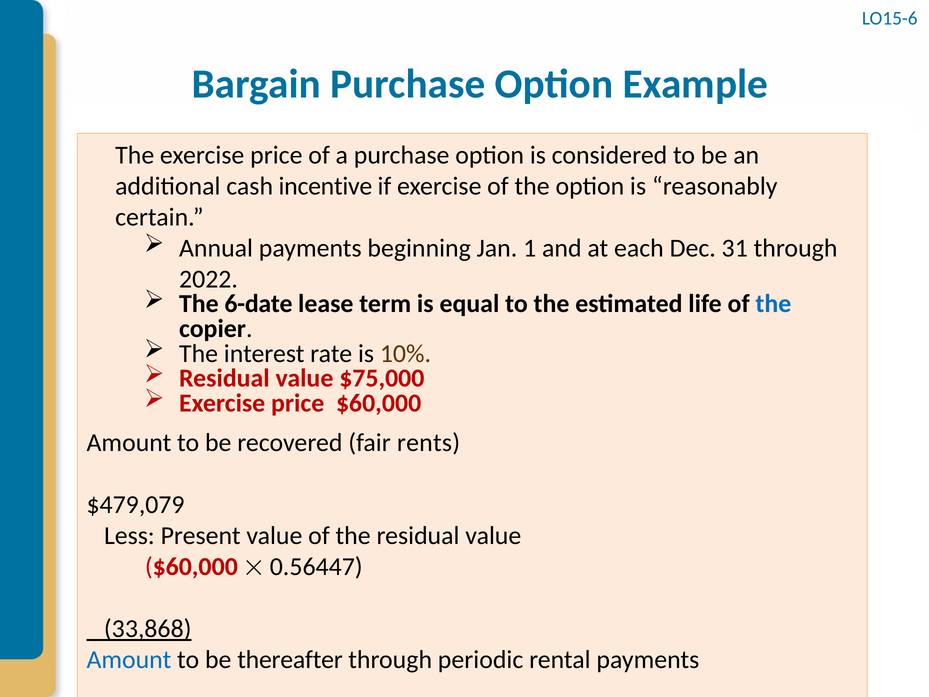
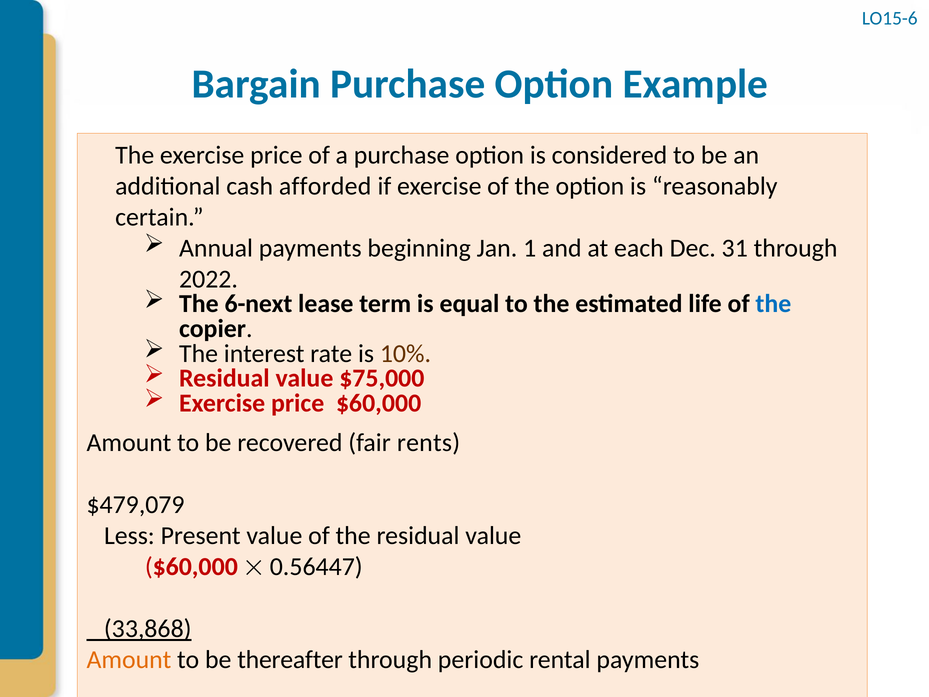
incentive: incentive -> afforded (325, 186)
6-date: 6-date -> 6-next (258, 304)
Amount colour: blue -> orange (129, 660)
